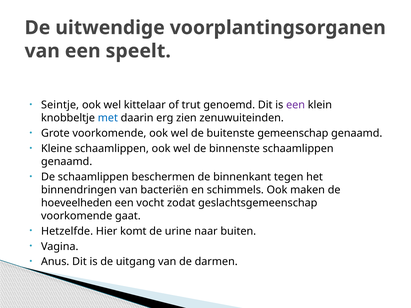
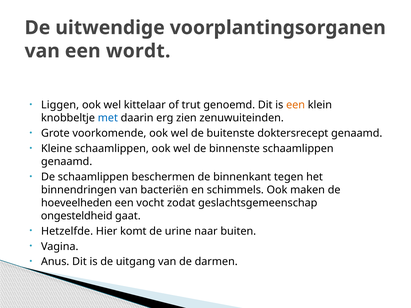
speelt: speelt -> wordt (138, 51)
Seintje: Seintje -> Liggen (60, 105)
een colour: purple -> orange (296, 105)
gemeenschap: gemeenschap -> doktersrecept (293, 133)
voorkomende: voorkomende -> ongesteldheid (77, 216)
